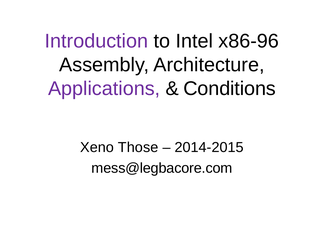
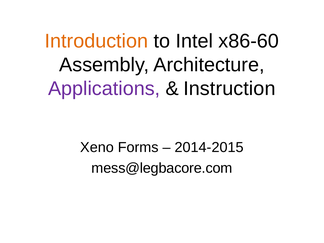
Introduction colour: purple -> orange (96, 41)
x86-96: x86-96 -> x86-60 (249, 41)
Conditions: Conditions -> Instruction (229, 89)
Those: Those -> Forms (138, 147)
